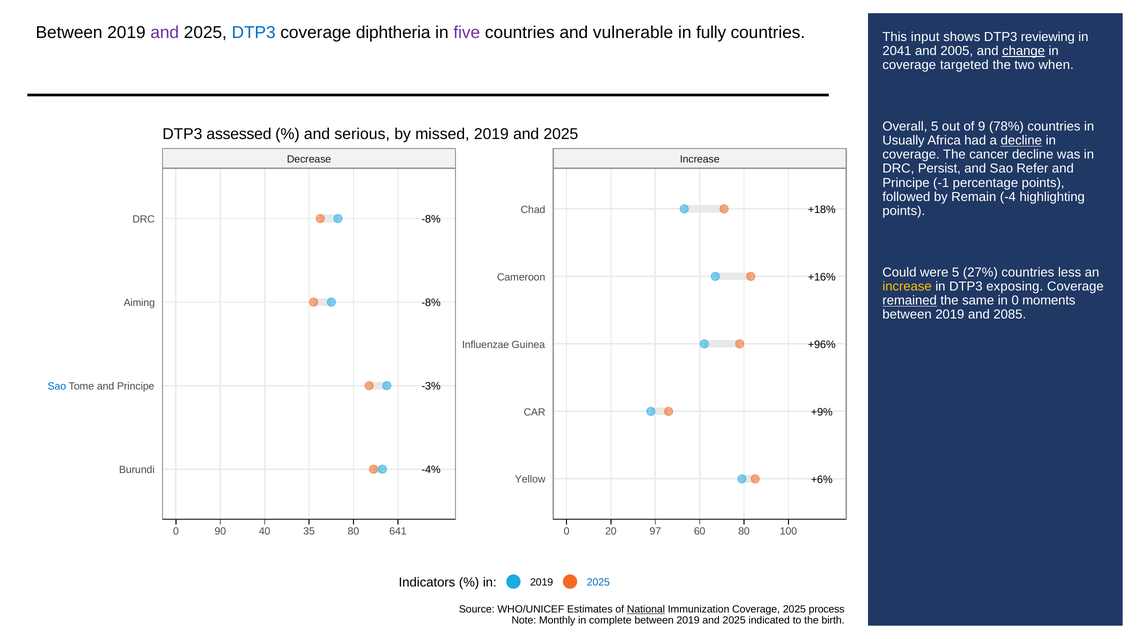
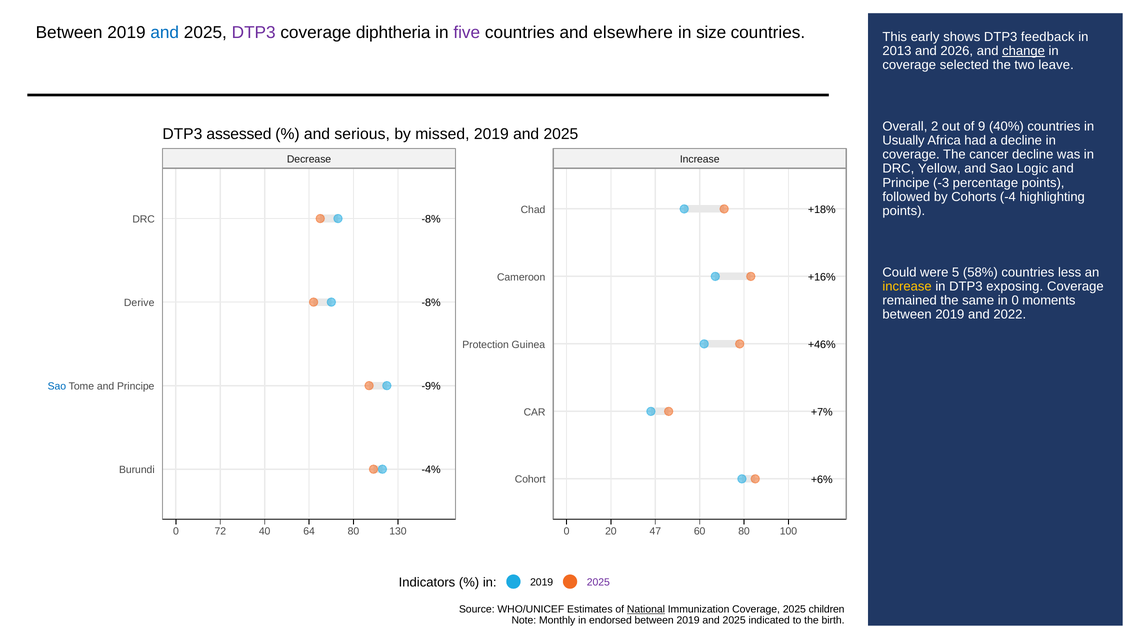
and colour: purple -> blue (165, 33)
DTP3 colour: blue -> purple (254, 33)
vulnerable: vulnerable -> elsewhere (633, 33)
fully: fully -> size (711, 33)
input: input -> early (925, 37)
reviewing: reviewing -> feedback (1048, 37)
2041: 2041 -> 2013 (897, 51)
2005: 2005 -> 2026 (957, 51)
targeted: targeted -> selected (964, 65)
when: when -> leave (1056, 65)
Overall 5: 5 -> 2 (935, 127)
78%: 78% -> 40% (1006, 127)
decline underline: present -> none (1021, 141)
Persist: Persist -> Yellow (939, 169)
Refer: Refer -> Logic (1032, 169)
-1: -1 -> -3 (941, 183)
Remain: Remain -> Cohorts (974, 197)
27%: 27% -> 58% (980, 273)
remained underline: present -> none (910, 301)
Aiming: Aiming -> Derive (139, 303)
2085: 2085 -> 2022 (1010, 315)
+96%: +96% -> +46% (822, 345)
Influenzae: Influenzae -> Protection (486, 345)
-3%: -3% -> -9% (431, 387)
+9%: +9% -> +7% (822, 412)
Yellow: Yellow -> Cohort (530, 480)
90: 90 -> 72 (220, 532)
35: 35 -> 64 (309, 532)
641: 641 -> 130 (398, 532)
97: 97 -> 47 (655, 532)
2025 colour: blue -> purple (598, 583)
process: process -> children (827, 610)
complete: complete -> endorsed (610, 621)
